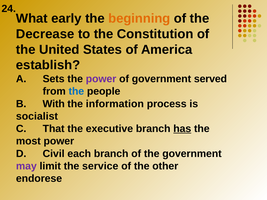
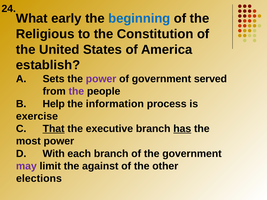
beginning colour: orange -> blue (139, 18)
Decrease: Decrease -> Religious (45, 34)
the colour: blue -> purple (76, 91)
With: With -> Help (54, 104)
socialist: socialist -> exercise (37, 116)
That underline: none -> present (54, 129)
Civil: Civil -> With (54, 154)
service: service -> against (100, 166)
endorese: endorese -> elections (39, 179)
